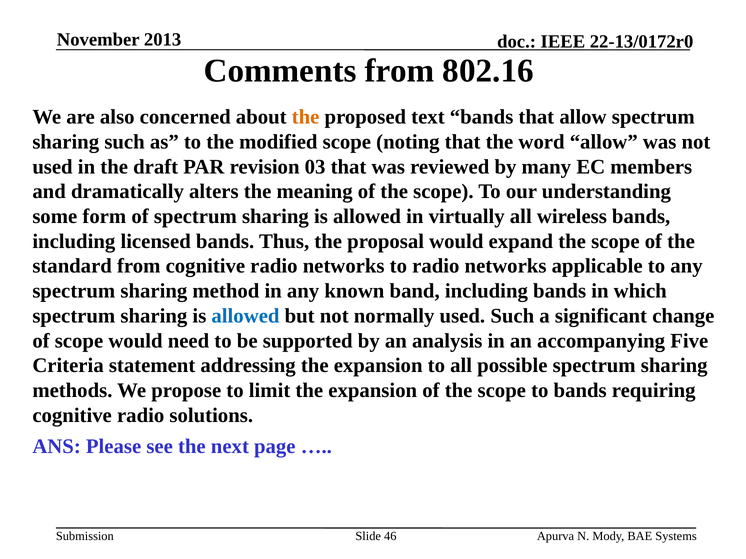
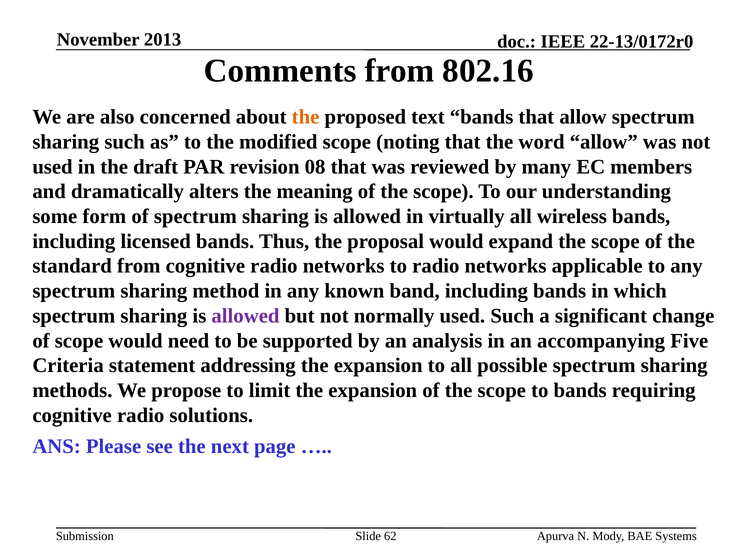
03: 03 -> 08 (315, 167)
allowed colour: blue -> purple (245, 316)
46: 46 -> 62 (390, 537)
